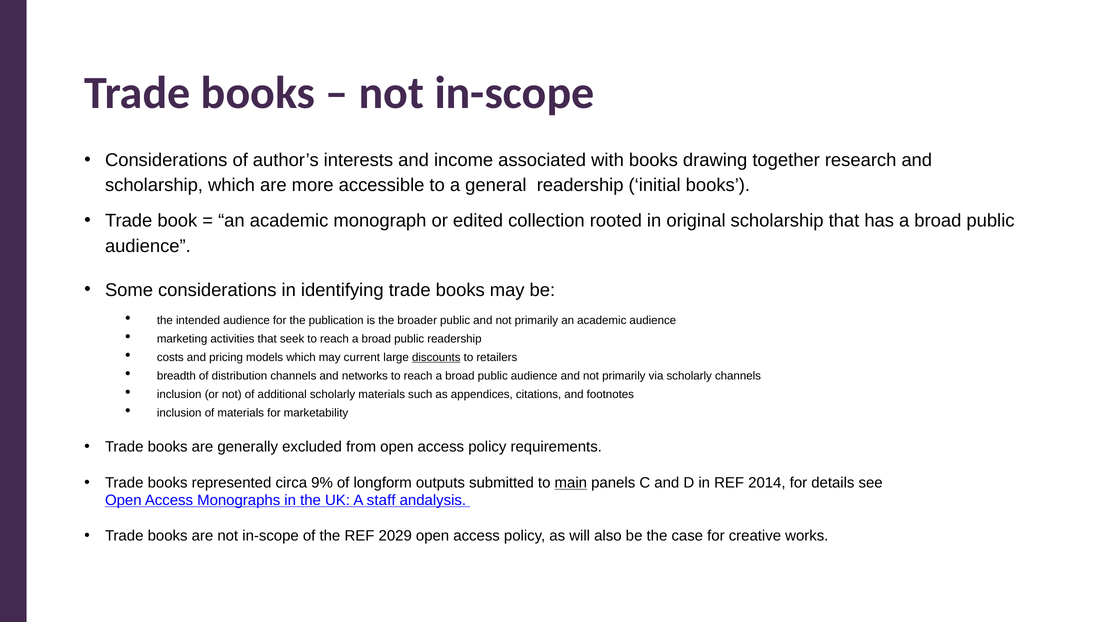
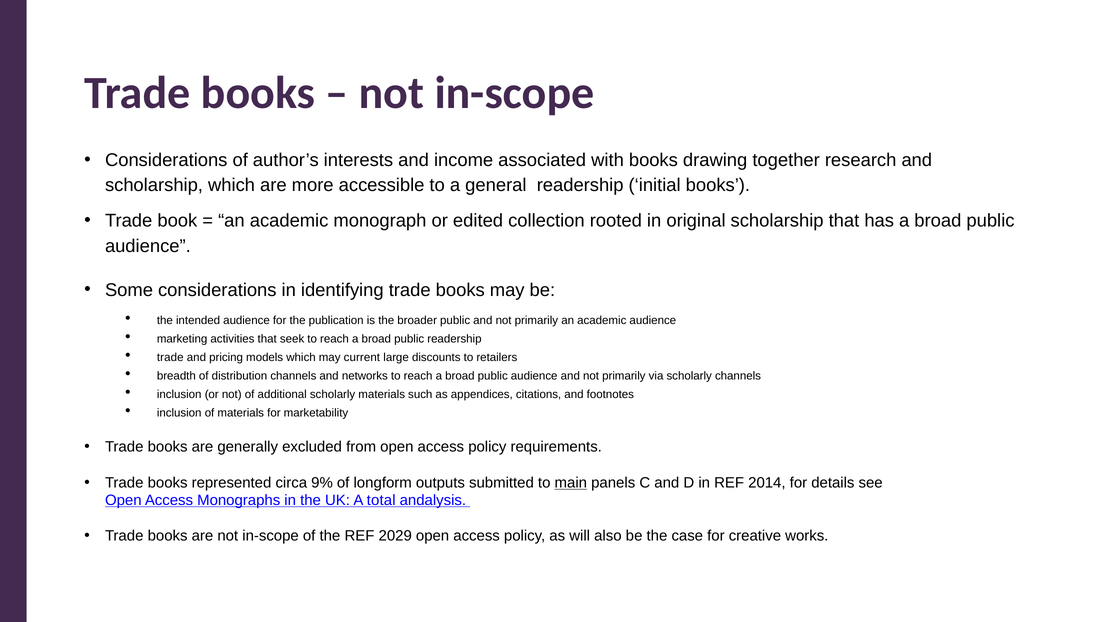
costs: costs -> trade (170, 357)
discounts underline: present -> none (436, 357)
staff: staff -> total (381, 500)
